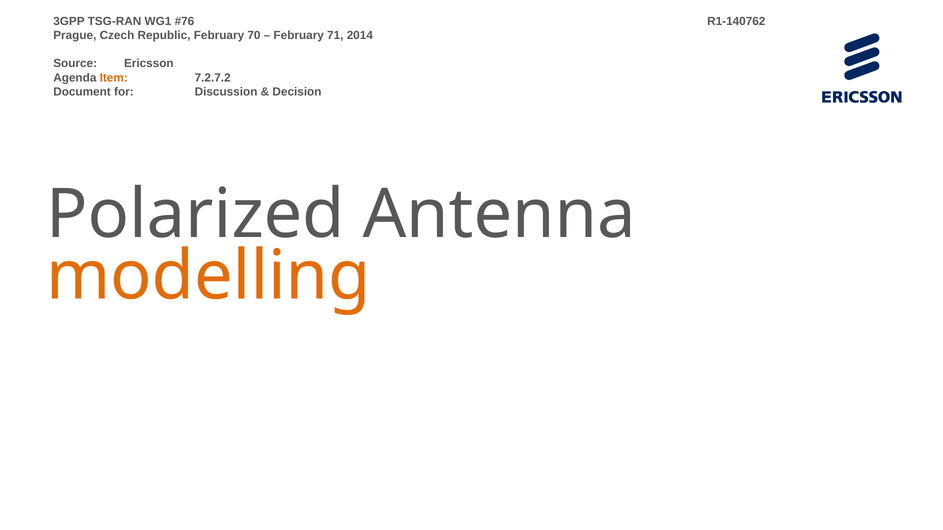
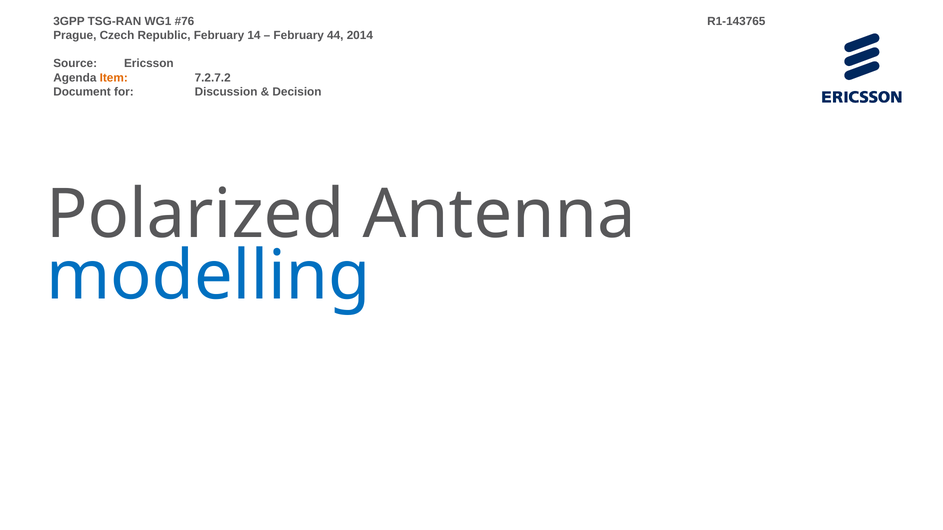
R1-140762: R1-140762 -> R1-143765 (736, 21)
70: 70 -> 14 (254, 35)
71: 71 -> 44 (335, 35)
modelling colour: orange -> blue (208, 276)
